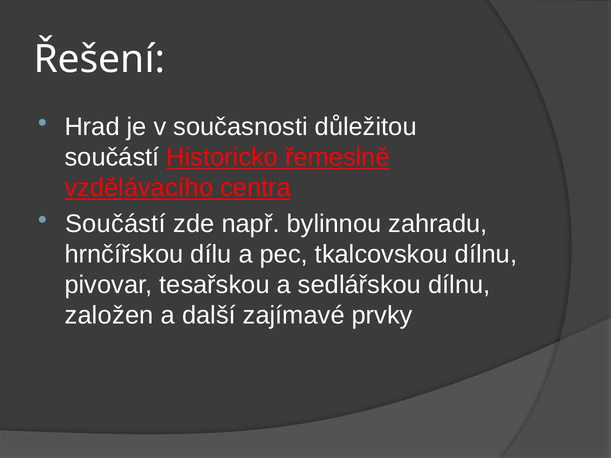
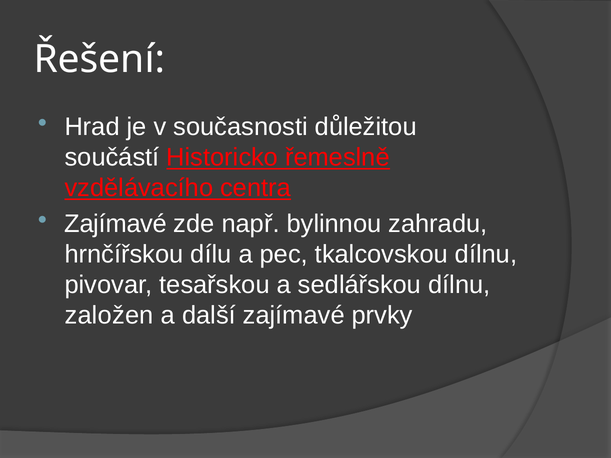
Součástí: Součástí -> Zajímavé (116, 224)
